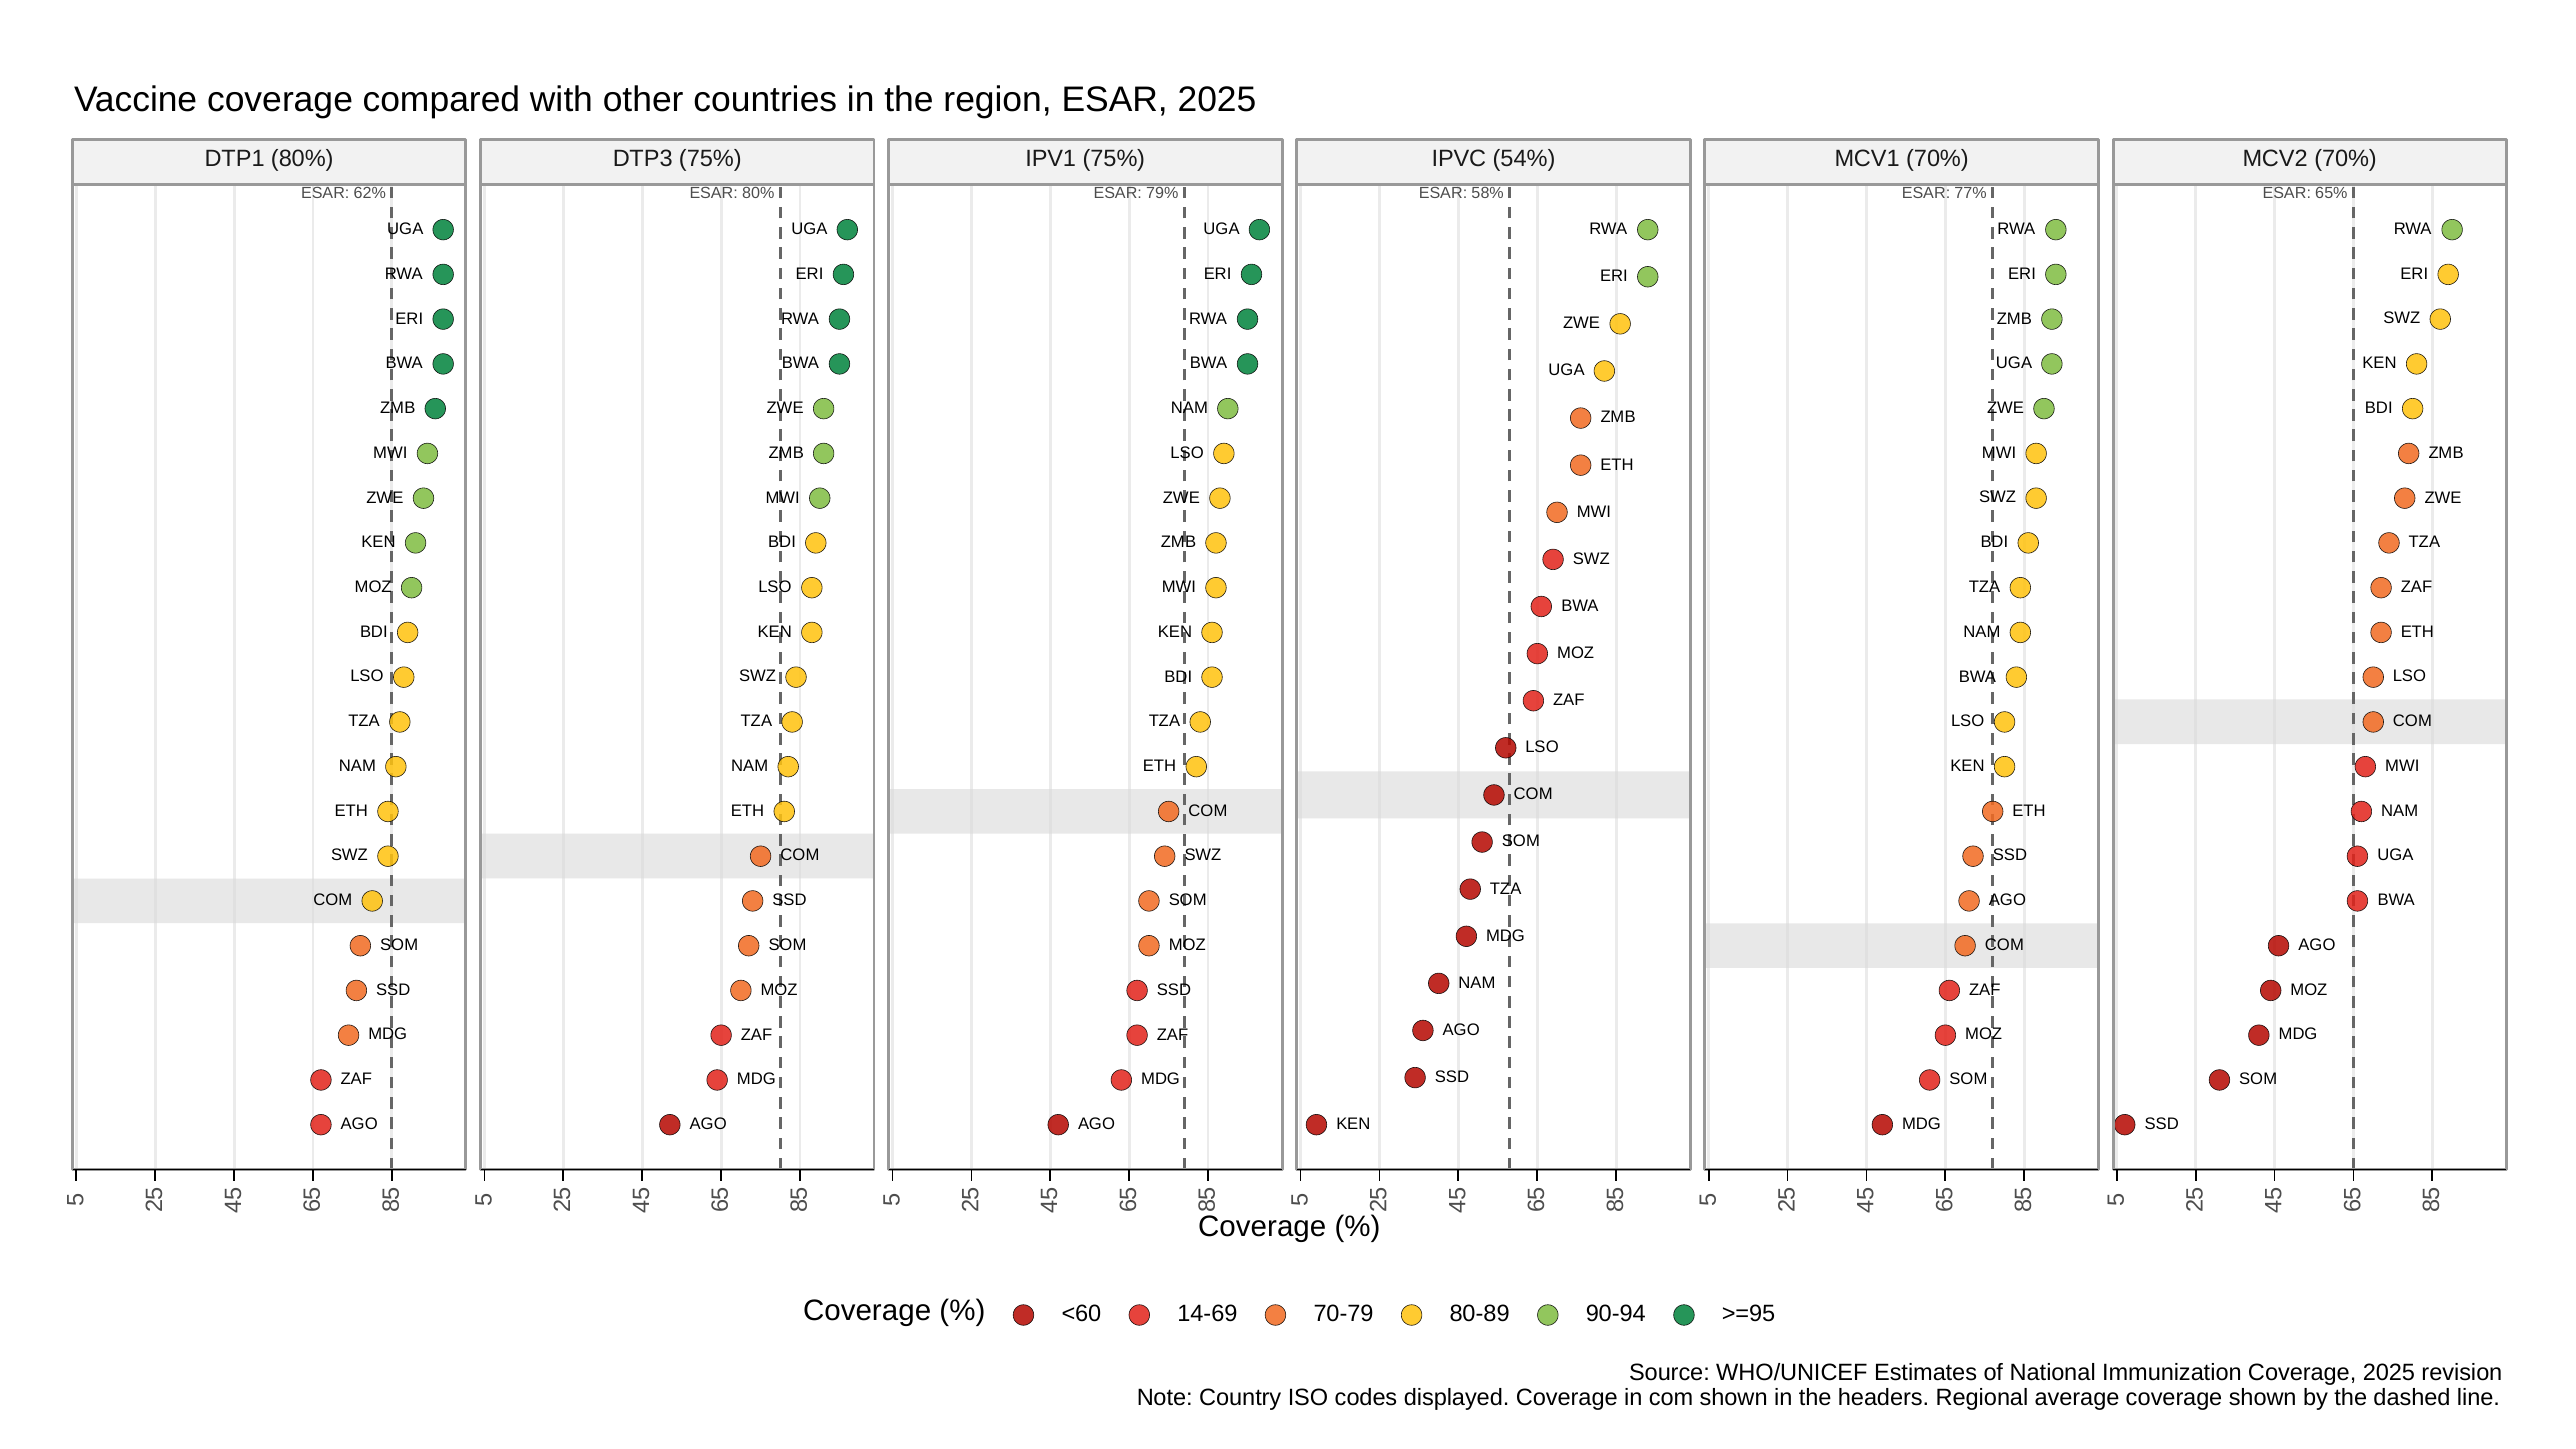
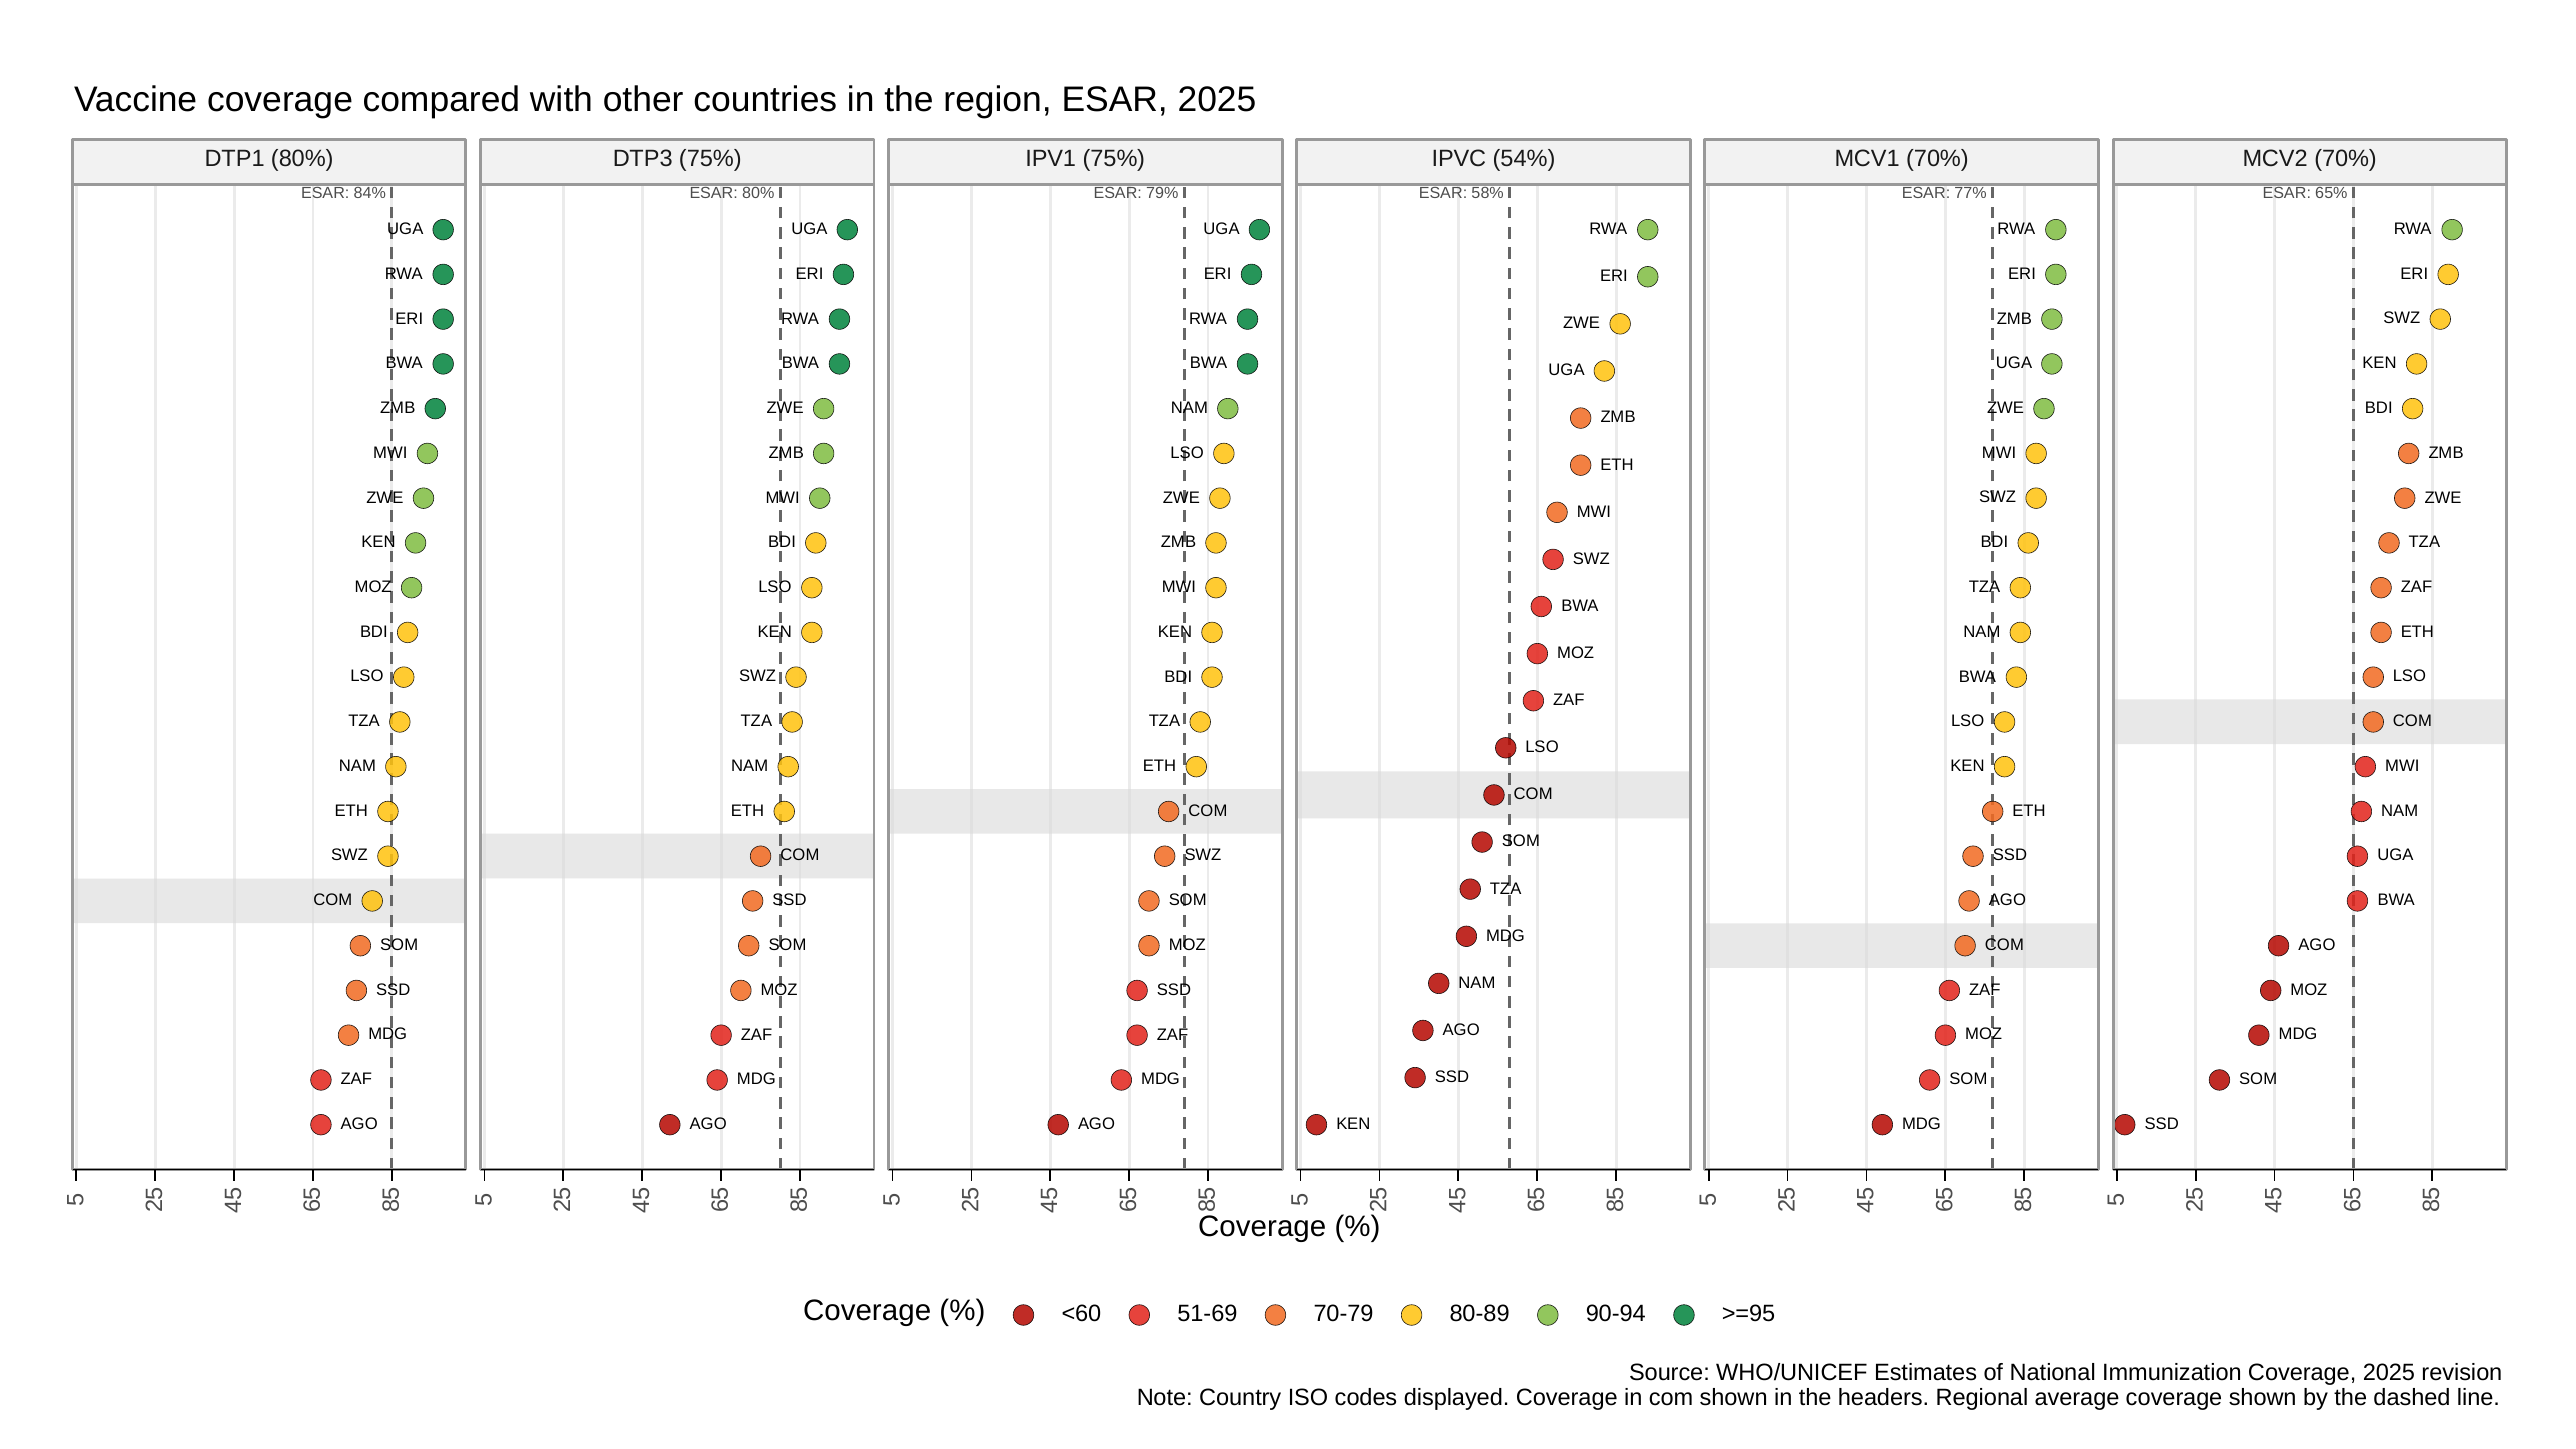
62%: 62% -> 84% (370, 193)
14-69: 14-69 -> 51-69 (1207, 1314)
